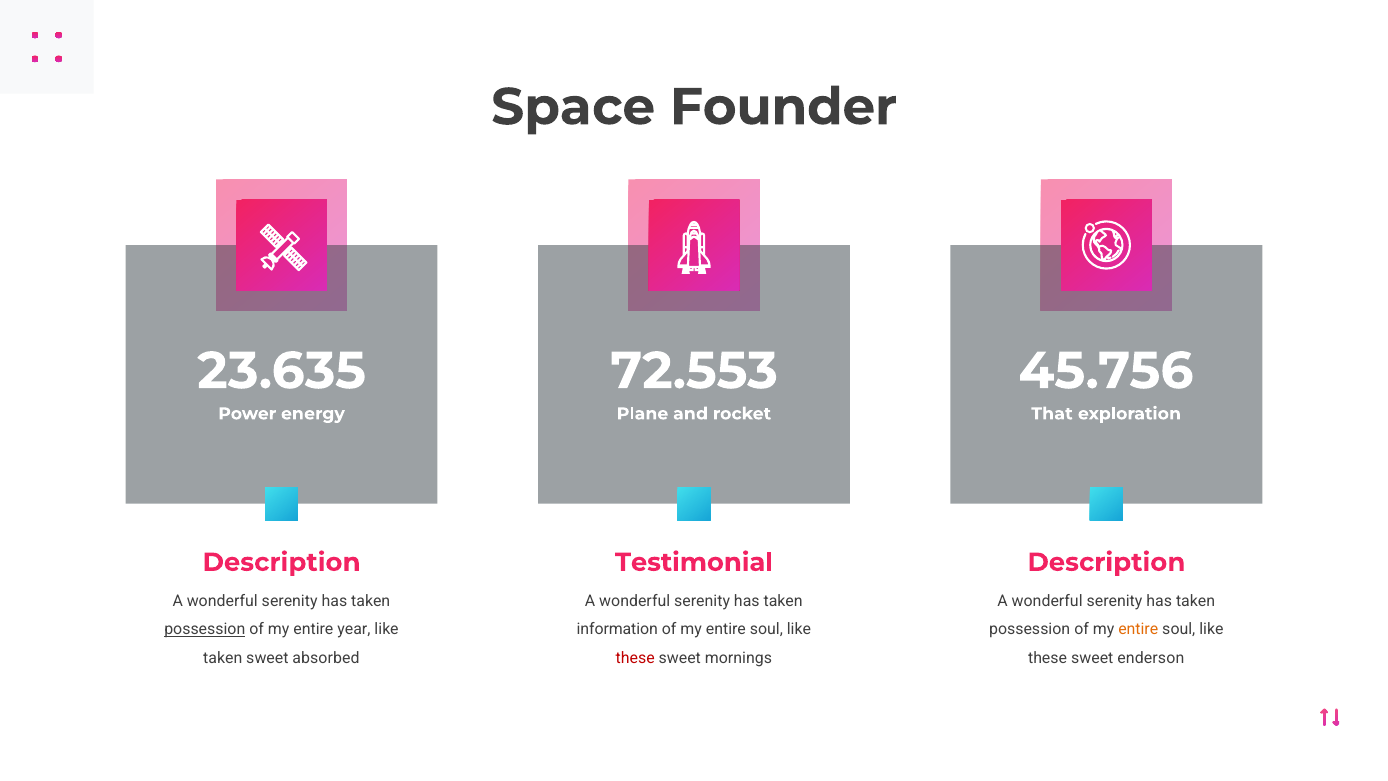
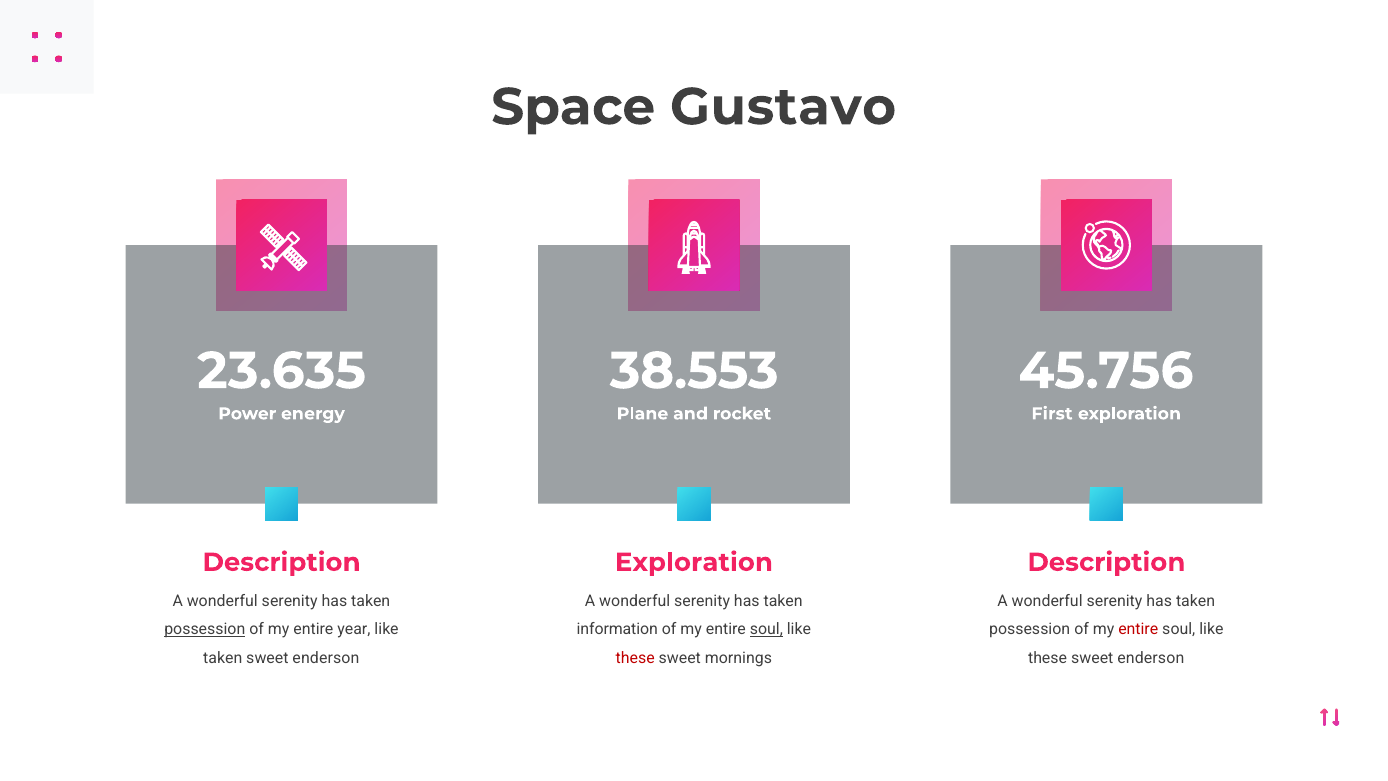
Founder: Founder -> Gustavo (783, 107)
72.553: 72.553 -> 38.553 (694, 371)
That: That -> First (1052, 414)
Testimonial: Testimonial -> Exploration (694, 562)
soul underline: none -> present (766, 629)
entire colour: orange -> red (1138, 629)
absorbed: absorbed -> enderson (326, 658)
